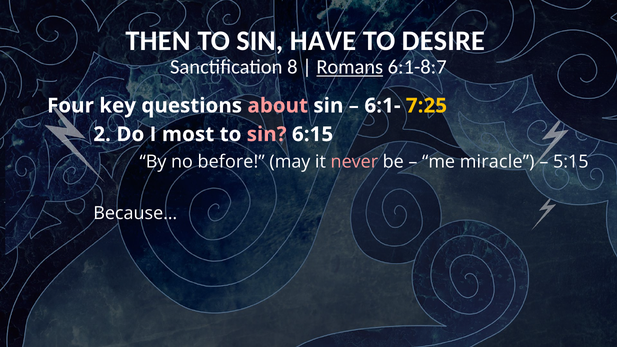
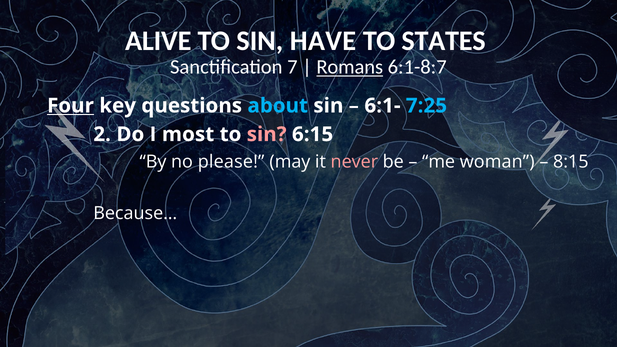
THEN: THEN -> ALIVE (158, 41)
DESIRE: DESIRE -> STATES (444, 41)
8: 8 -> 7 (292, 67)
Four underline: none -> present (70, 106)
about colour: pink -> light blue (278, 106)
7:25 colour: yellow -> light blue (426, 106)
before: before -> please (231, 162)
miracle: miracle -> woman (497, 162)
5:15: 5:15 -> 8:15 (571, 162)
